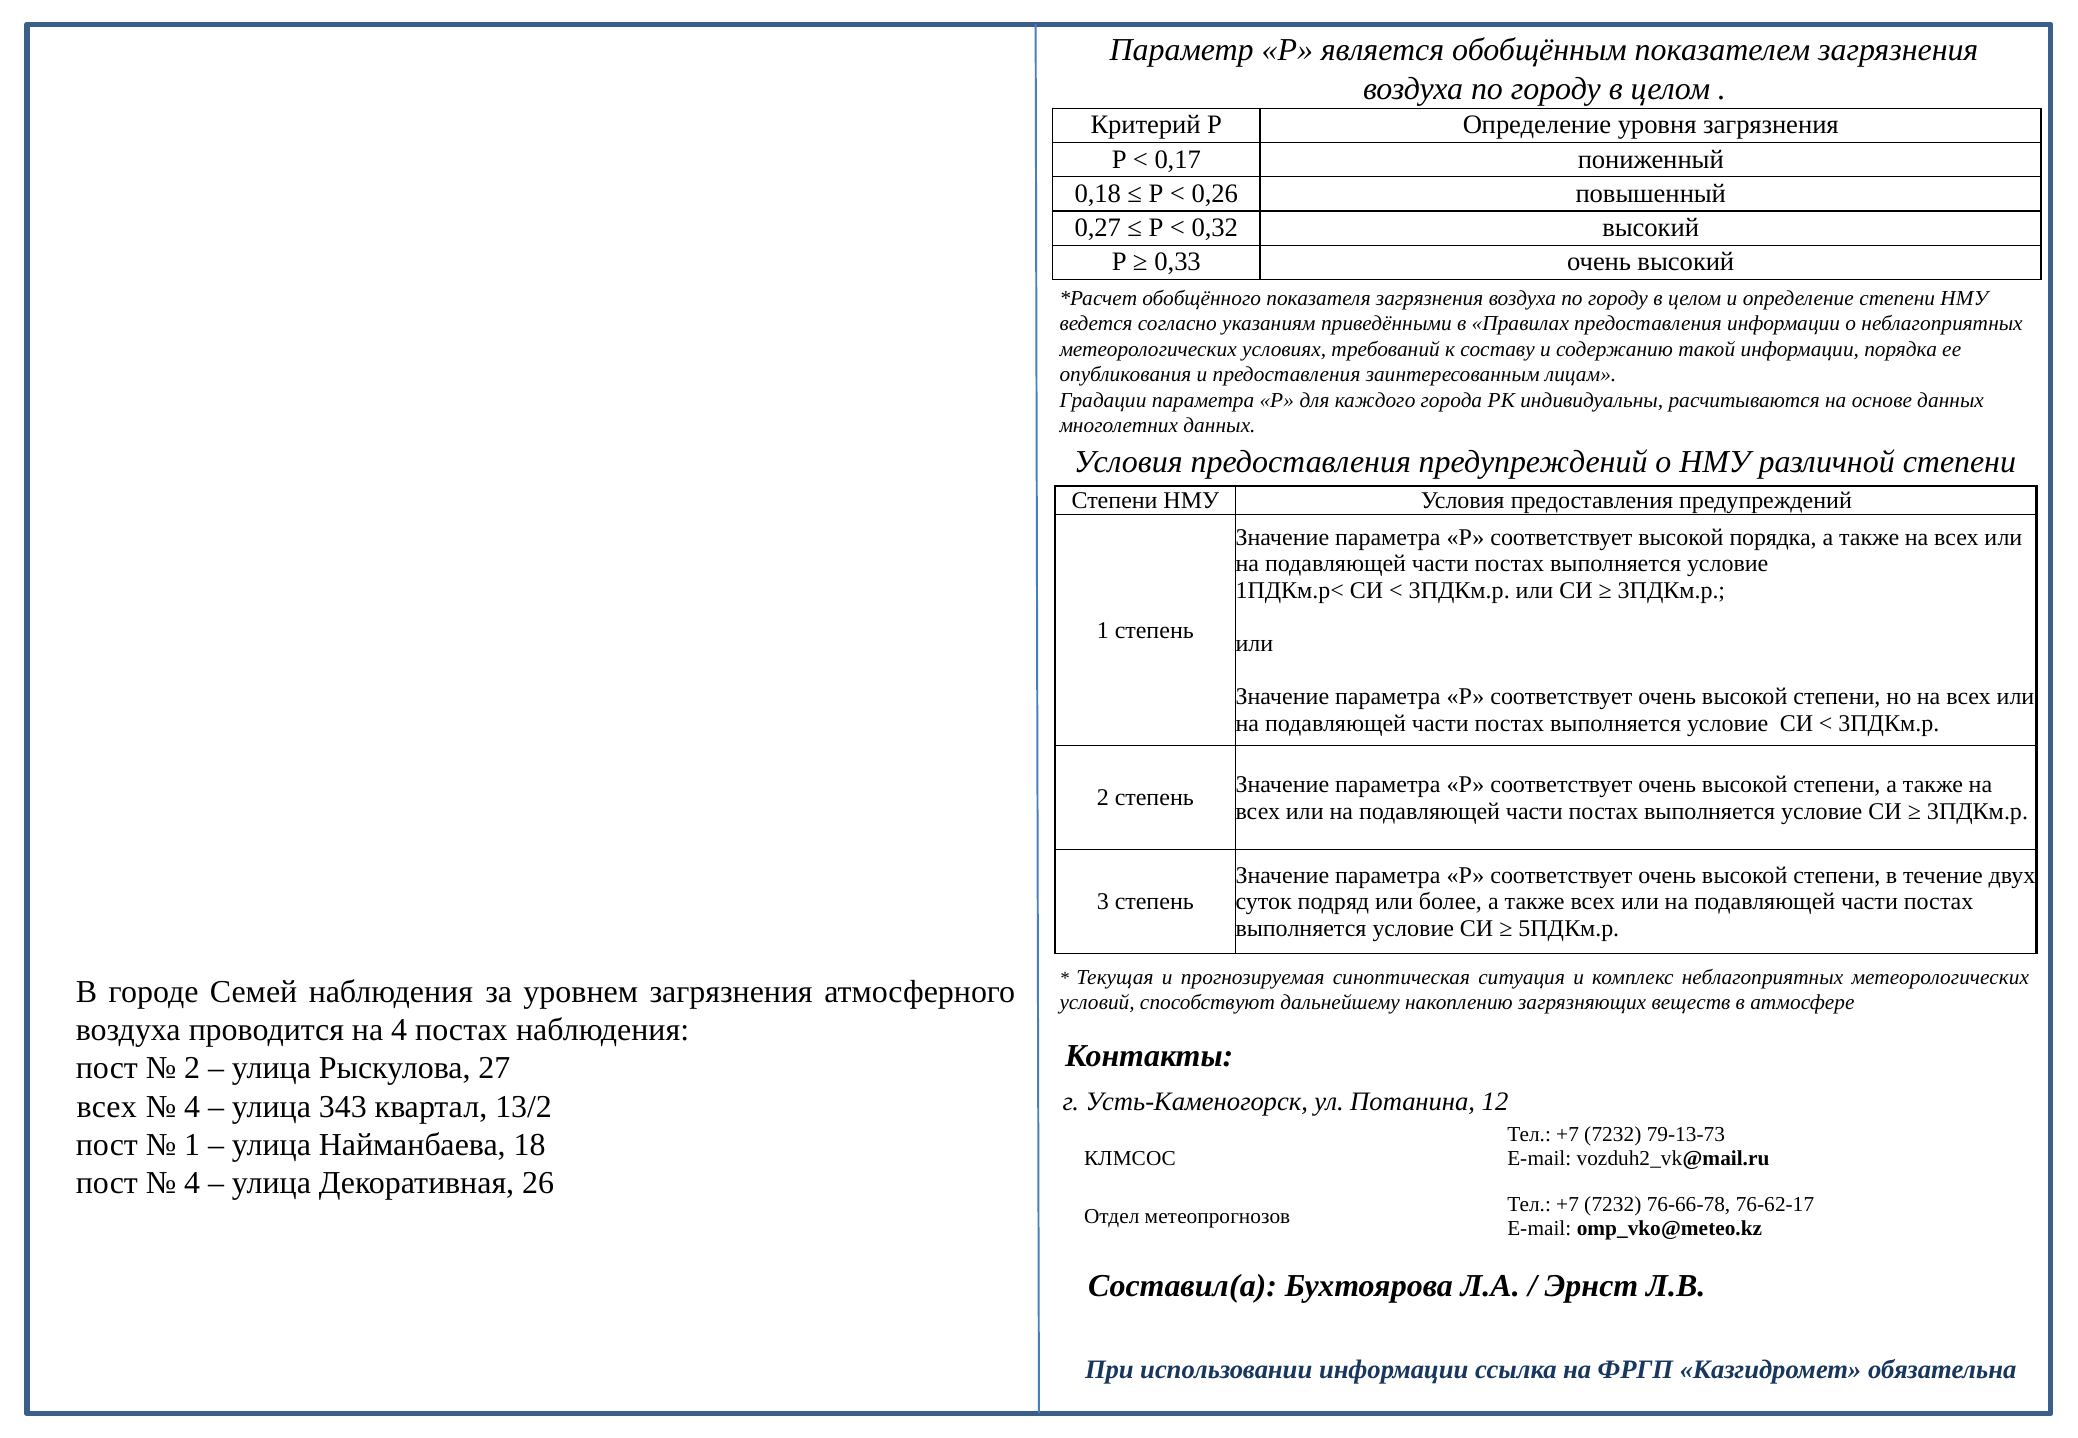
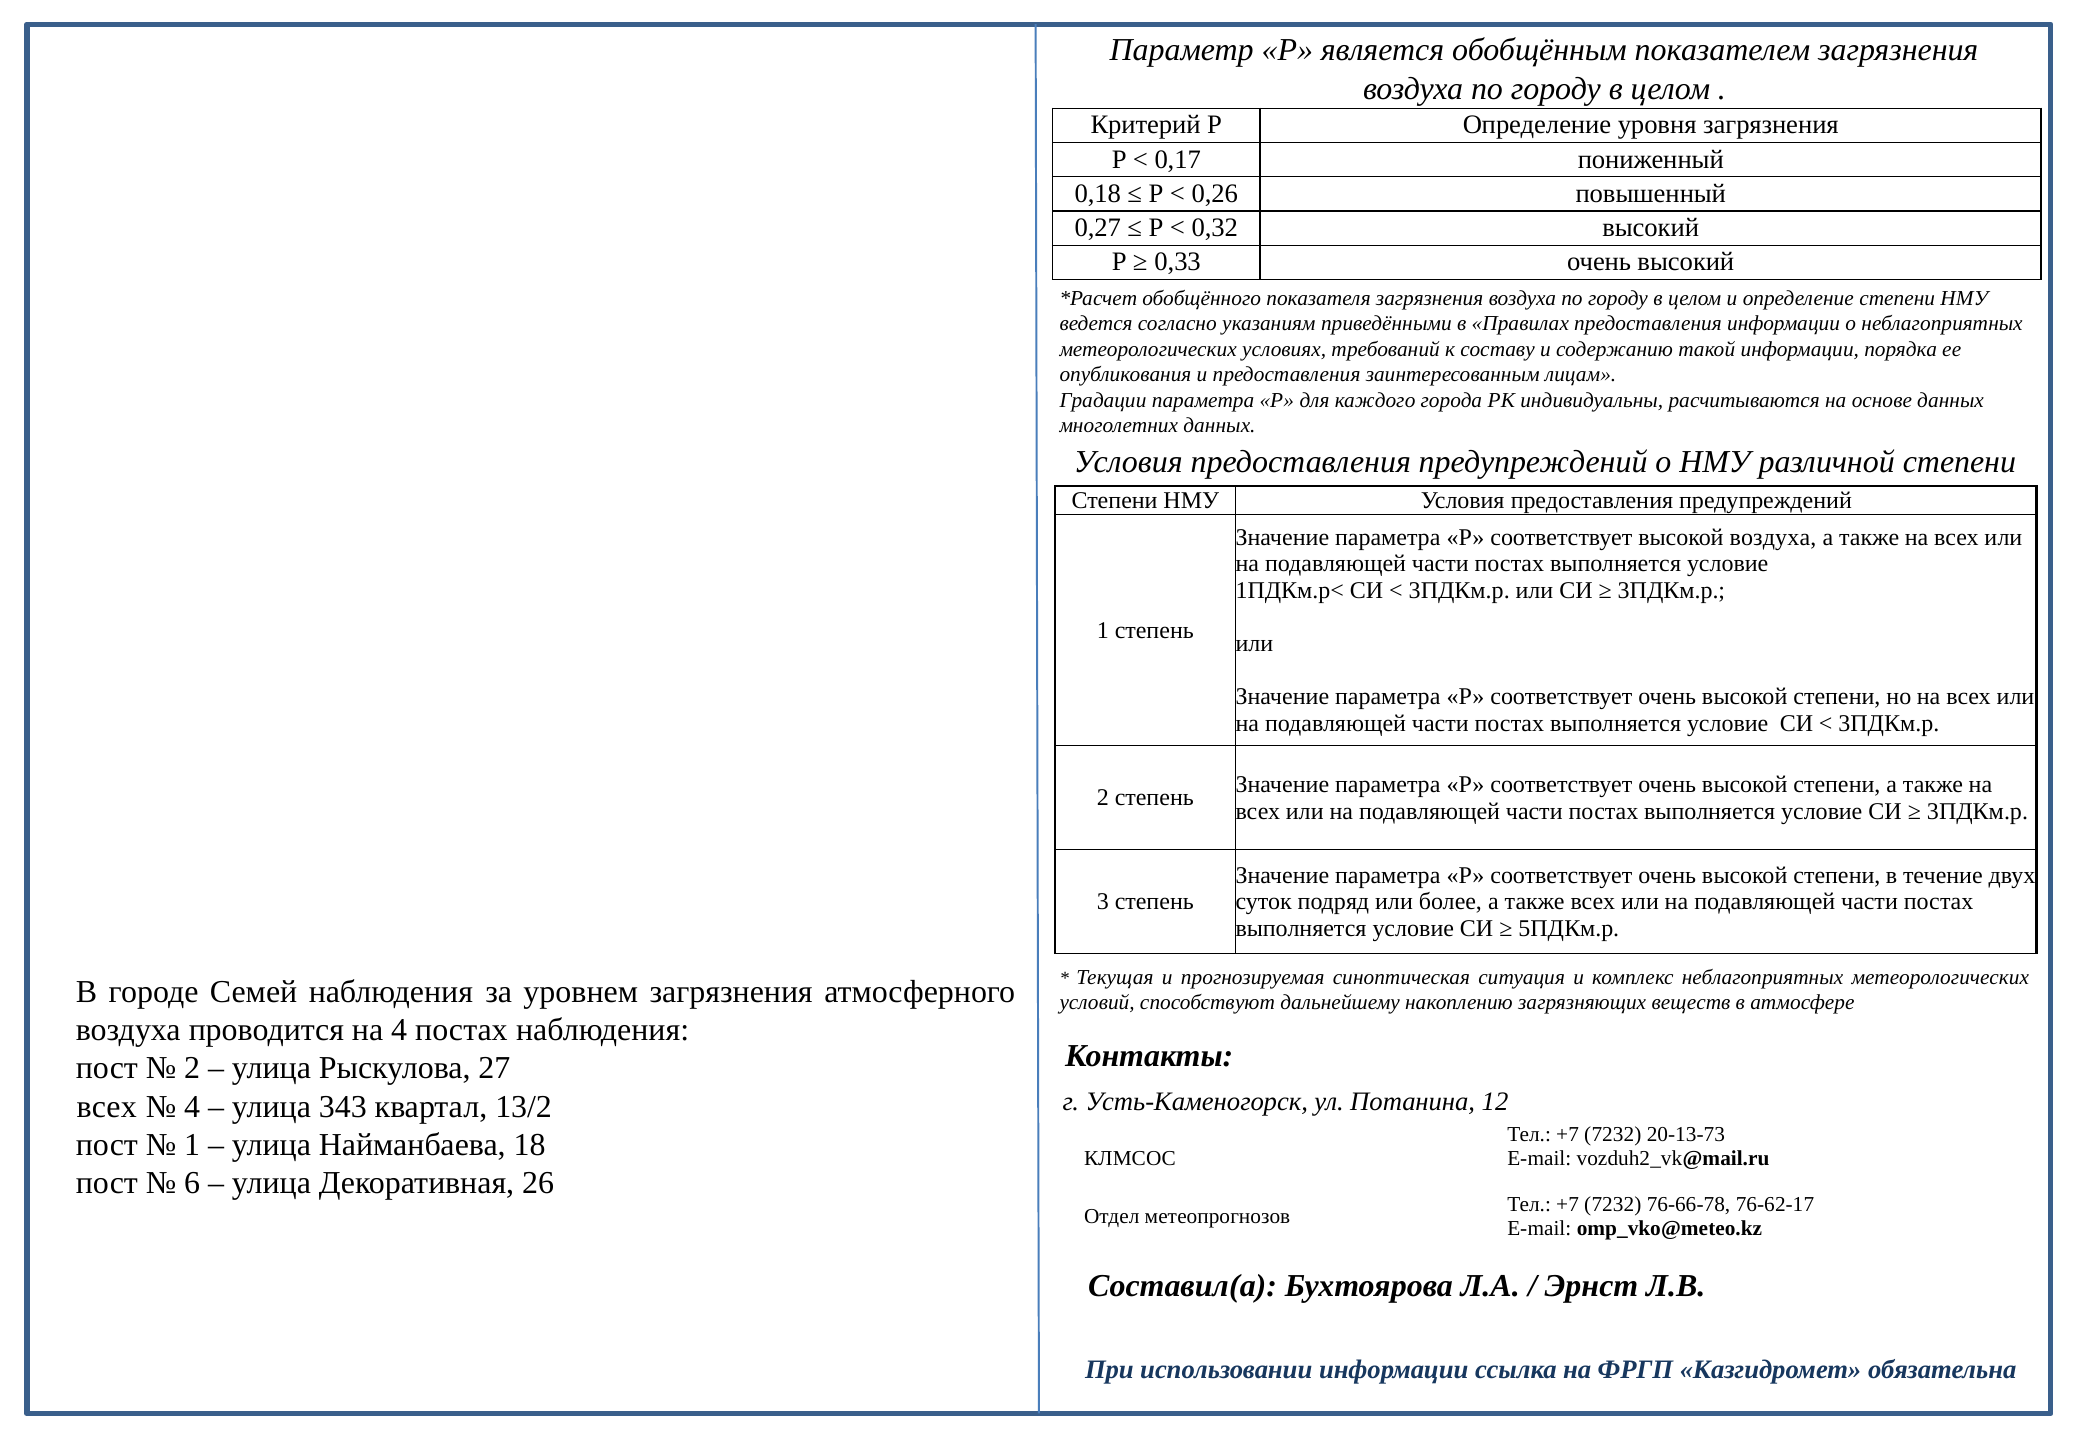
высокой порядка: порядка -> воздуха (1773, 538)
79-13-73: 79-13-73 -> 20-13-73 (1686, 1135)
4: 4 -> 6 (192, 1184)
